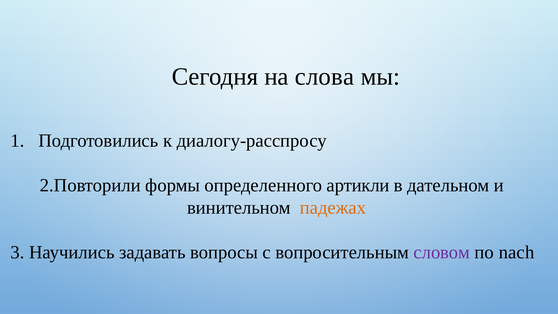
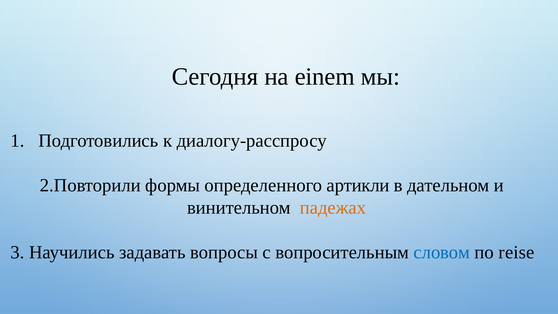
слова: слова -> einem (325, 77)
словом colour: purple -> blue (442, 252)
nach: nach -> reise (517, 252)
